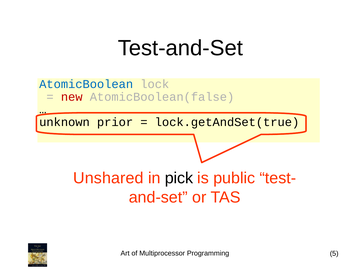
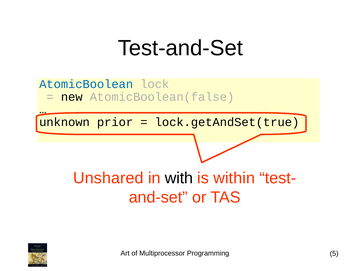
new colour: red -> black (72, 97)
pick: pick -> with (179, 178)
public: public -> within (234, 178)
